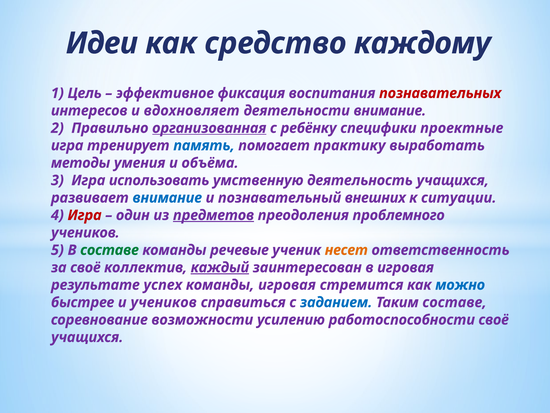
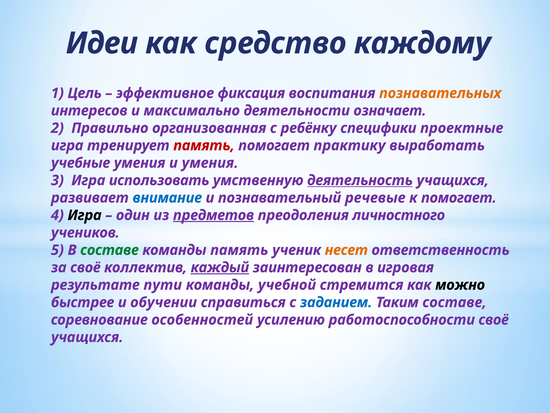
познавательных colour: red -> orange (440, 93)
вдохновляет: вдохновляет -> максимально (192, 111)
деятельности внимание: внимание -> означает (390, 111)
организованная underline: present -> none (209, 128)
память colour: blue -> red (204, 145)
методы: методы -> учебные (81, 163)
и объёма: объёма -> умения (210, 163)
деятельность underline: none -> present (360, 180)
внешних: внешних -> речевые (375, 198)
к ситуации: ситуации -> помогает (459, 198)
Игра colour: red -> black (85, 215)
проблемного: проблемного -> личностного (399, 215)
команды речевые: речевые -> память (239, 250)
успех: успех -> пути (163, 285)
команды игровая: игровая -> учебной (287, 285)
можно colour: blue -> black (460, 285)
и учеников: учеников -> обучении (164, 302)
возможности: возможности -> особенностей (202, 319)
